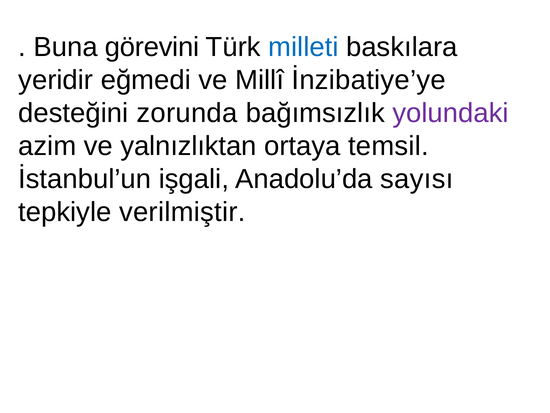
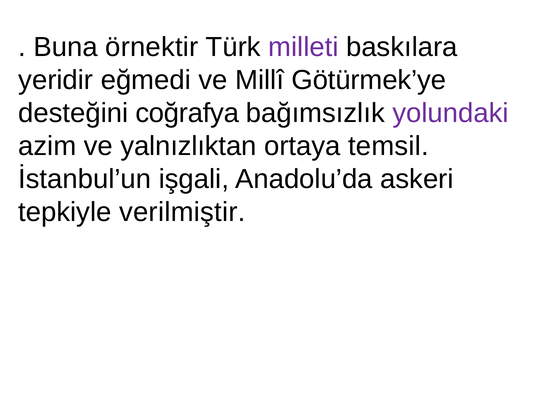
görevini: görevini -> örnektir (152, 47)
milleti colour: blue -> purple (303, 47)
İnzibatiye’ye: İnzibatiye’ye -> Götürmek’ye (369, 80)
zorunda: zorunda -> coğrafya (187, 113)
sayısı: sayısı -> askeri (417, 179)
